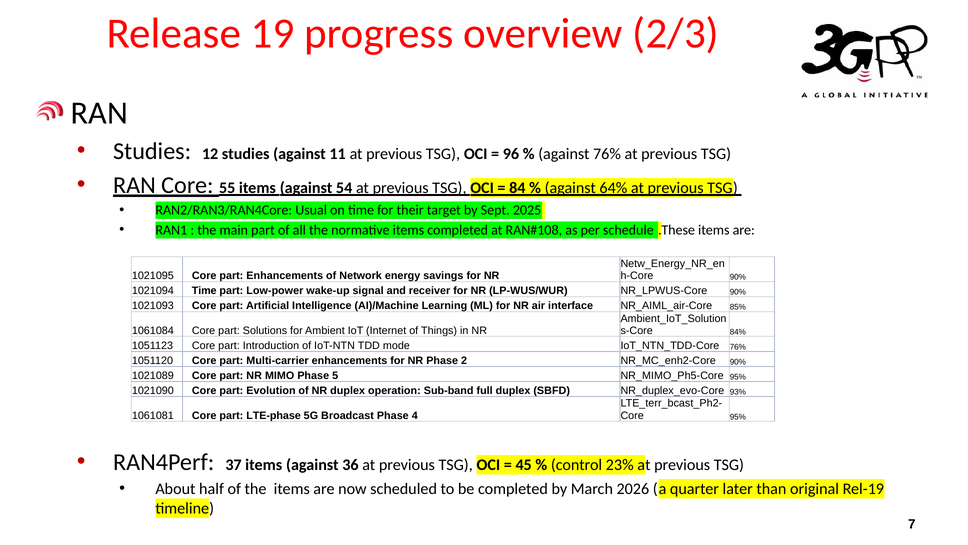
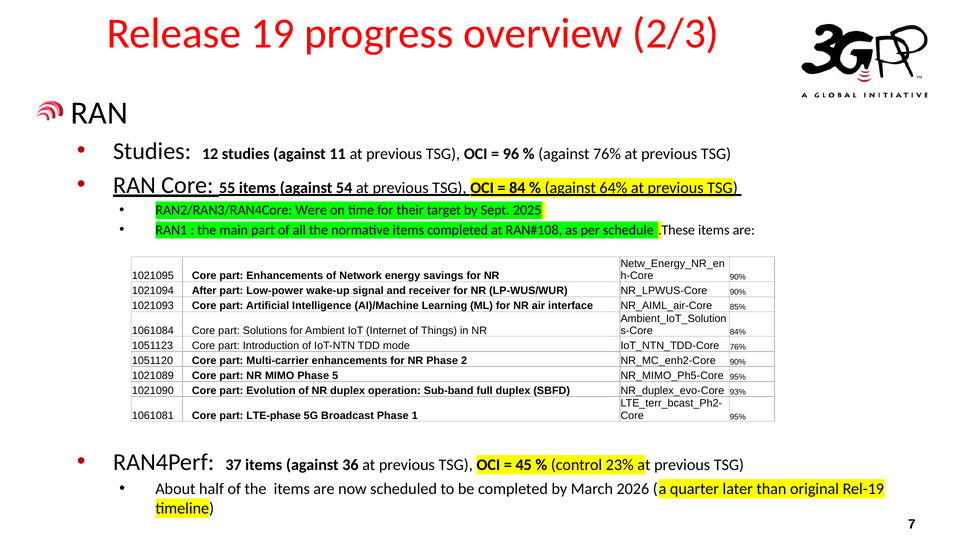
Usual: Usual -> Were (311, 210)
1021094 Time: Time -> After (204, 291)
4: 4 -> 1 (415, 415)
